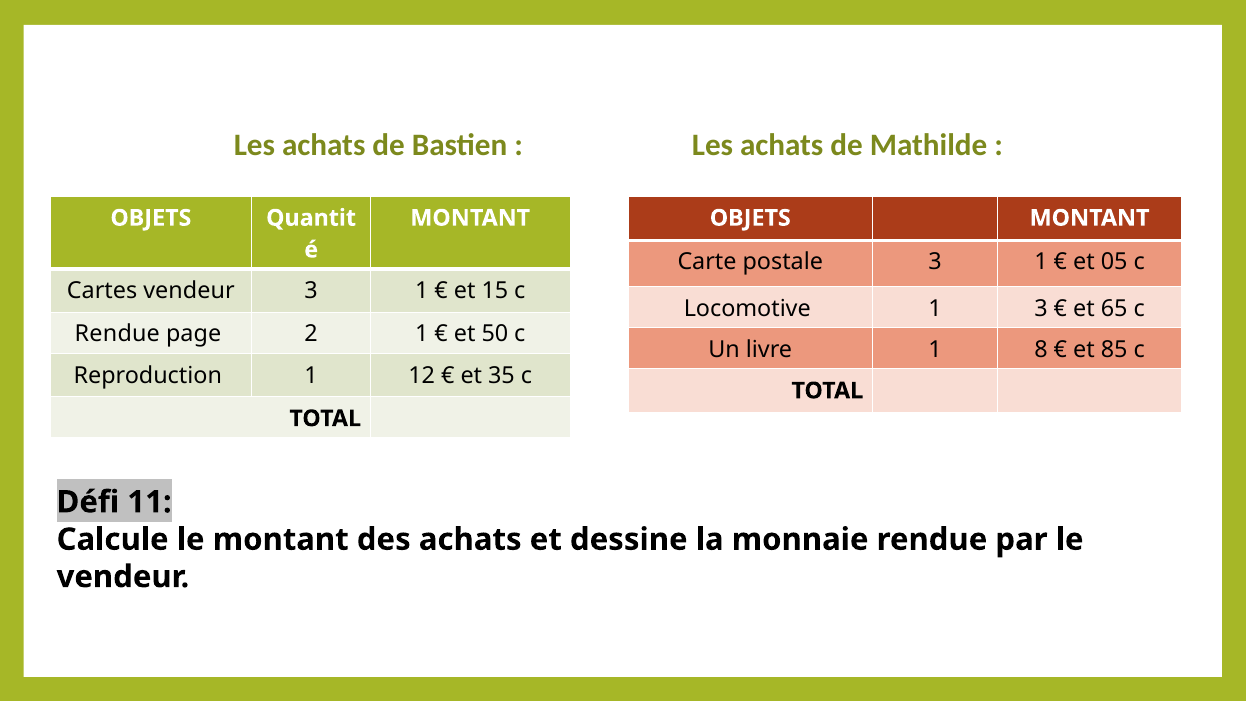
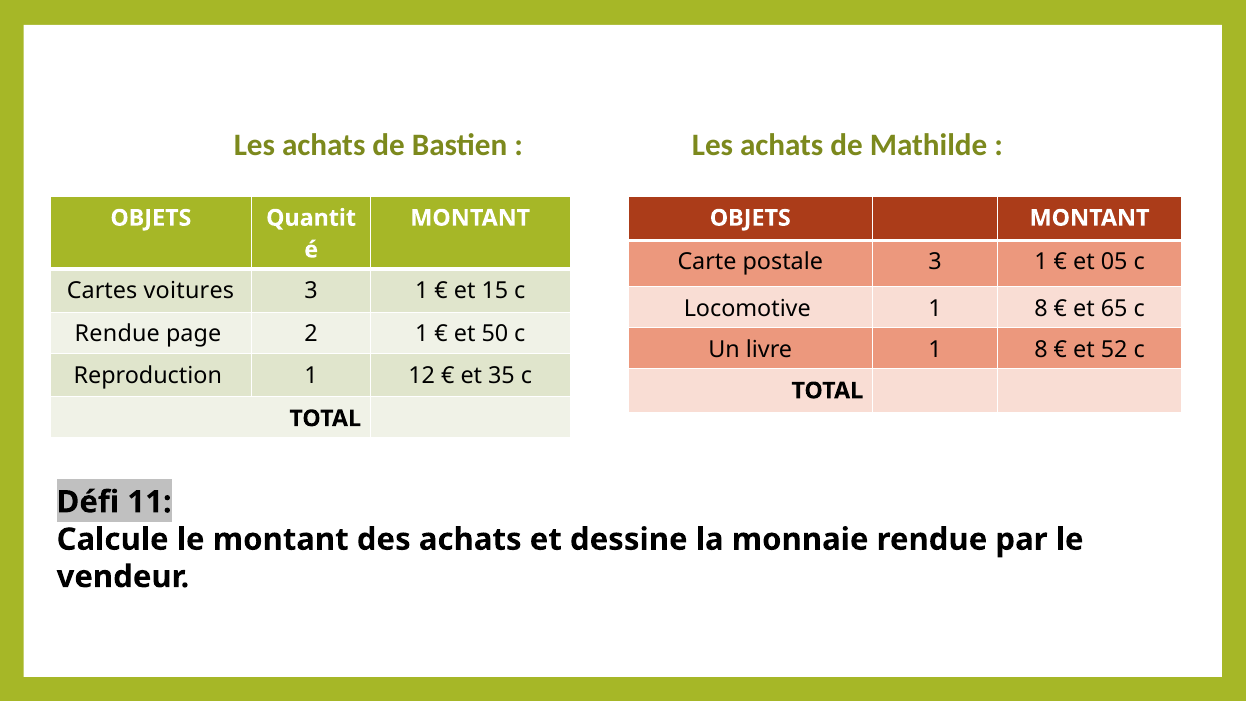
Cartes vendeur: vendeur -> voitures (189, 291)
Locomotive 1 3: 3 -> 8 (1041, 308)
85: 85 -> 52 (1114, 349)
